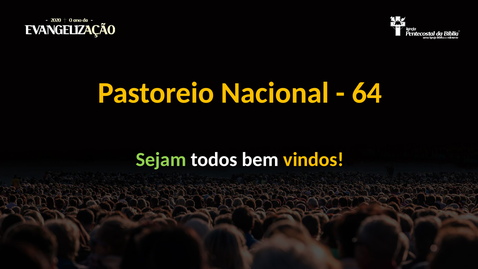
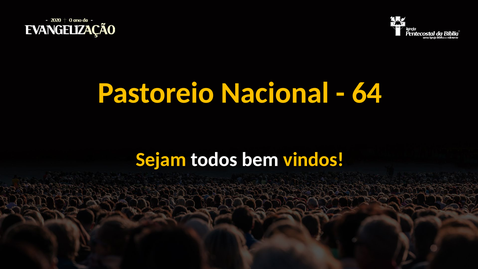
Sejam colour: light green -> yellow (161, 160)
